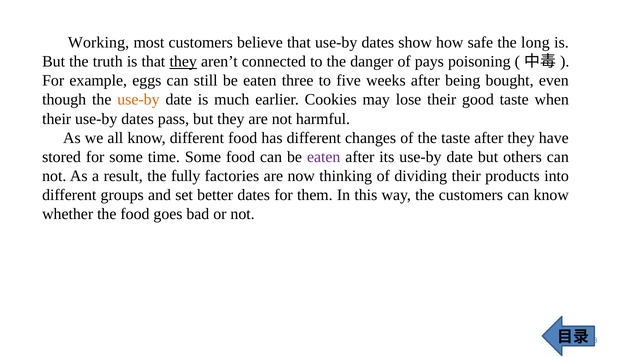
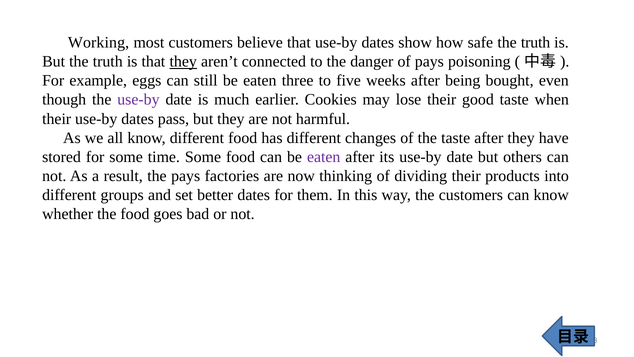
safe the long: long -> truth (536, 43)
use-by colour: orange -> purple (138, 100)
the fully: fully -> pays (186, 176)
